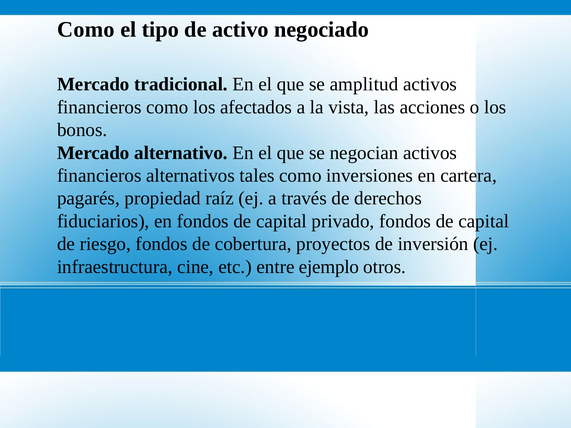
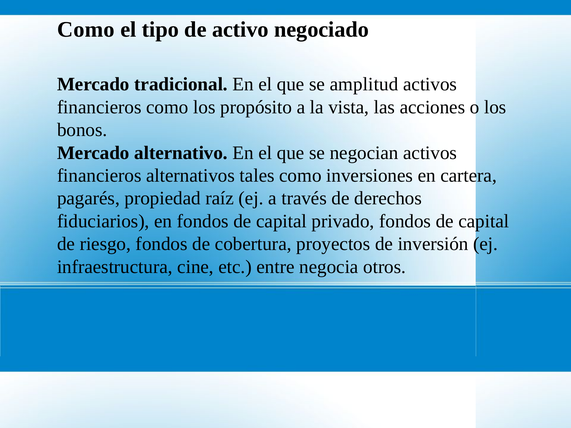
afectados: afectados -> propósito (256, 107)
ejemplo: ejemplo -> negocia (329, 267)
